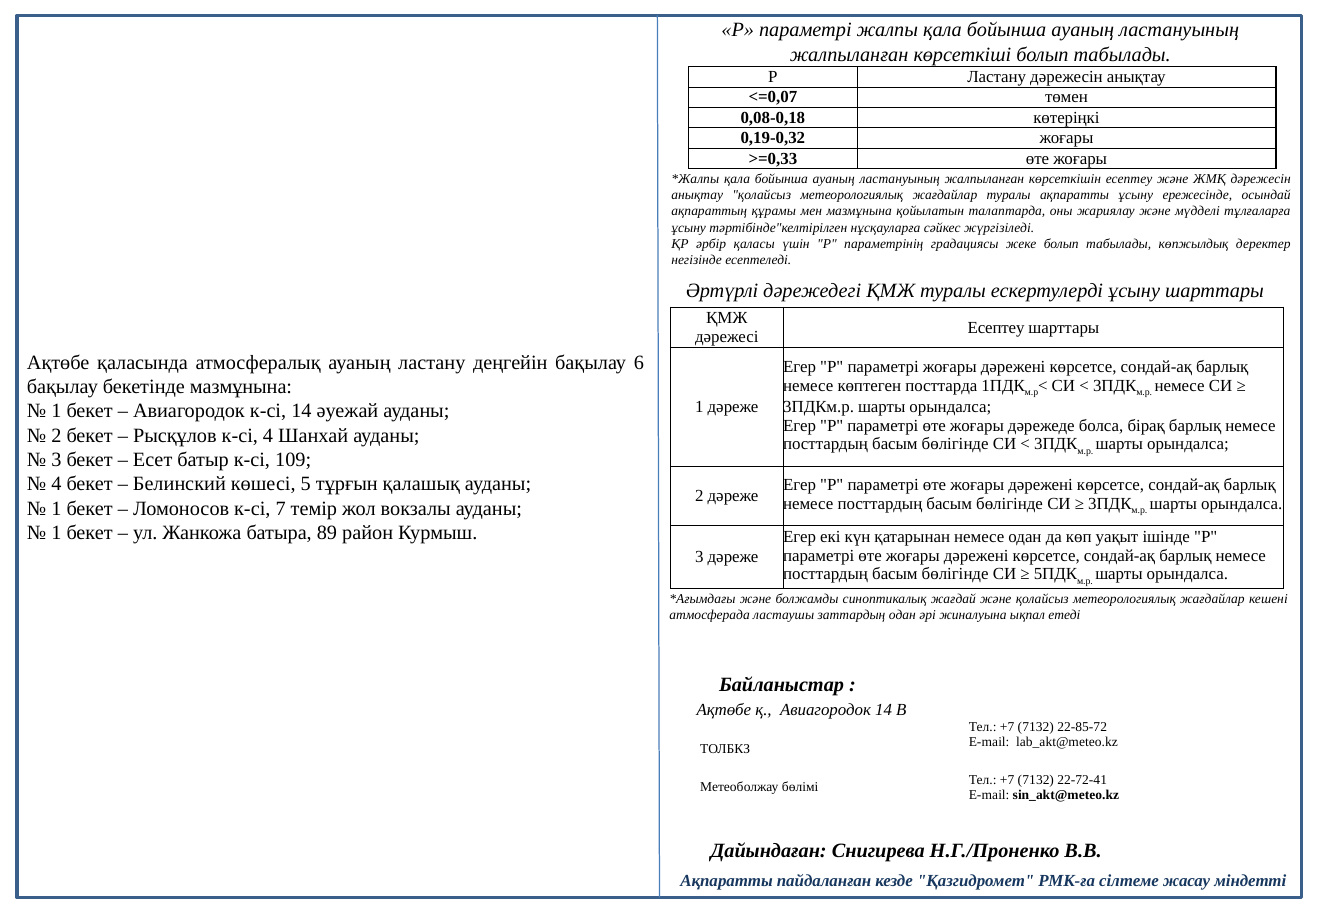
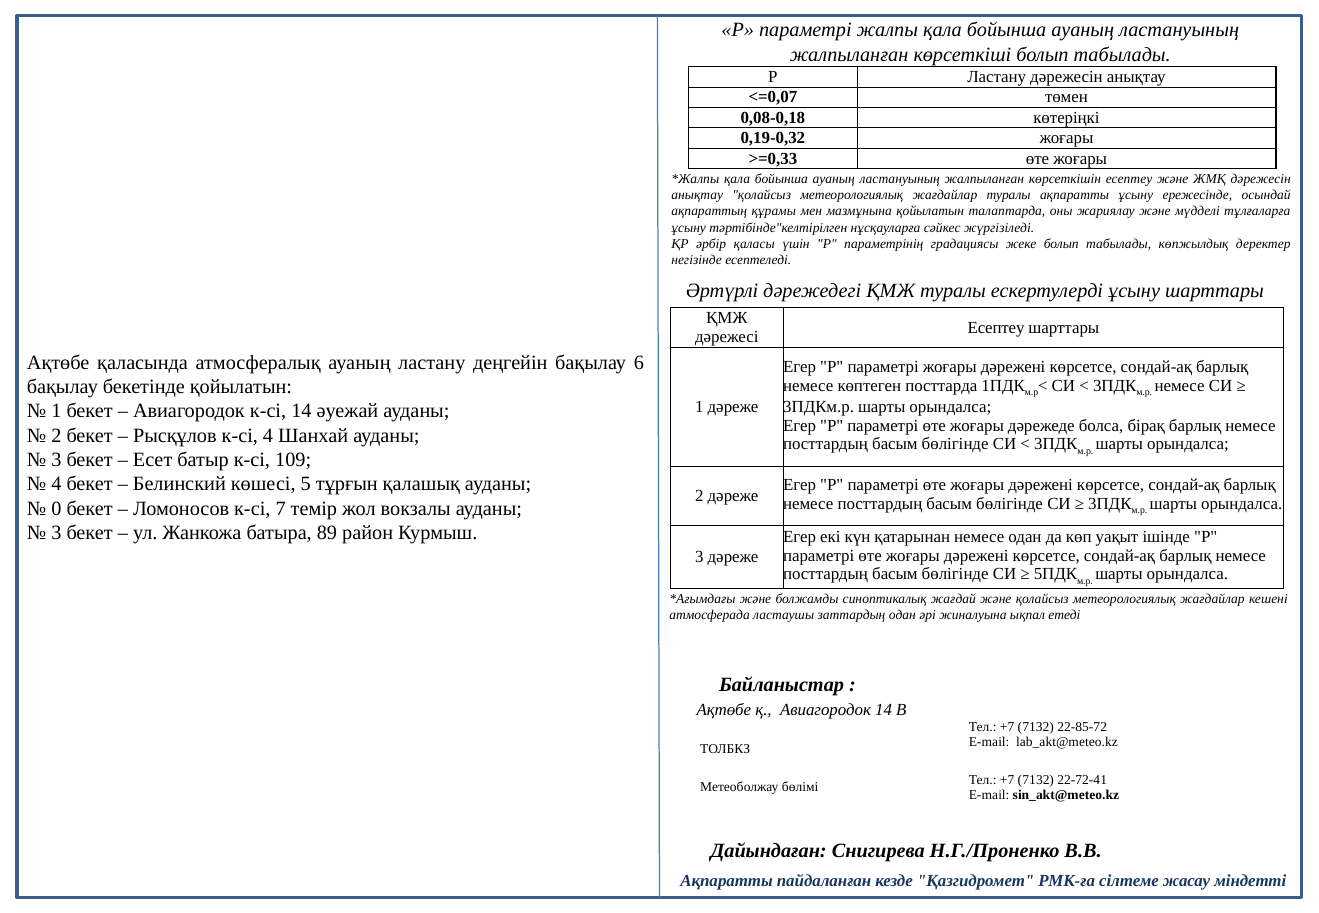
бекетінде мазмұнына: мазмұнына -> қойылатын (241, 387)
1: 1 -> 0 (56, 509)
1: 1 -> 3 (56, 533)
